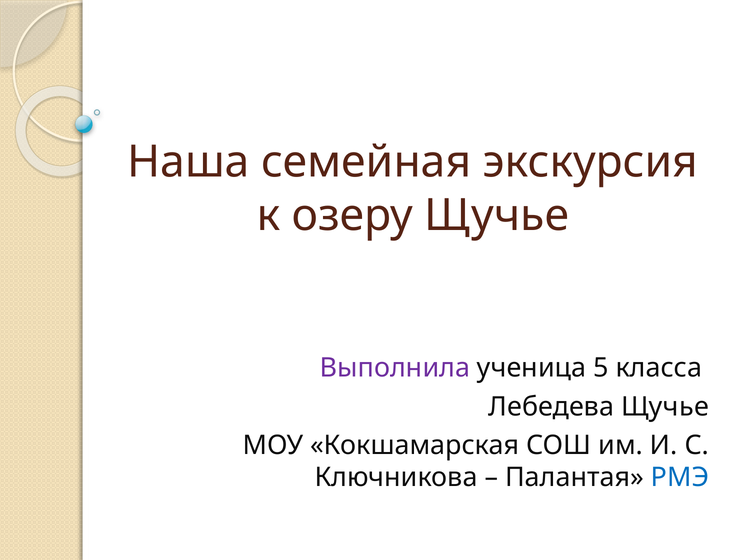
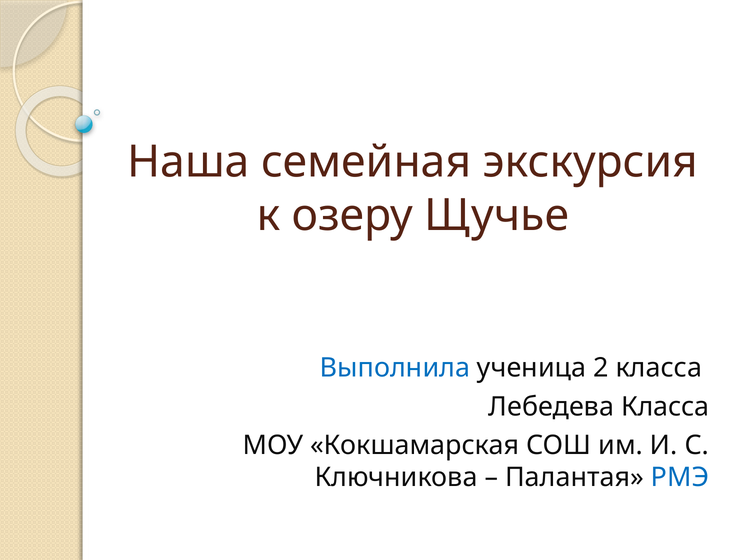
Выполнила colour: purple -> blue (395, 368)
5: 5 -> 2 (601, 368)
Лебедева Щучье: Щучье -> Класса (665, 406)
